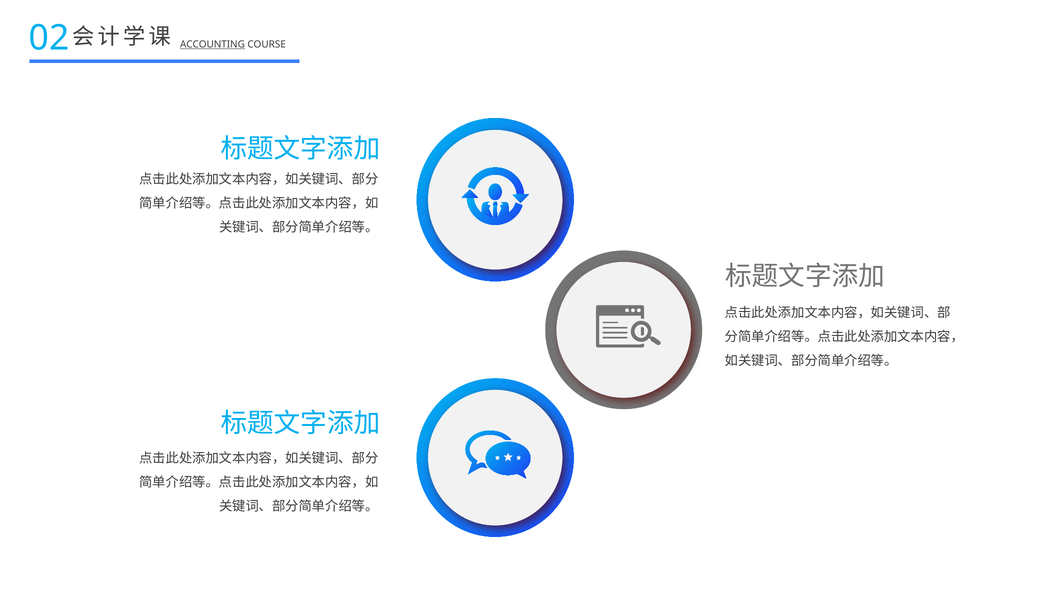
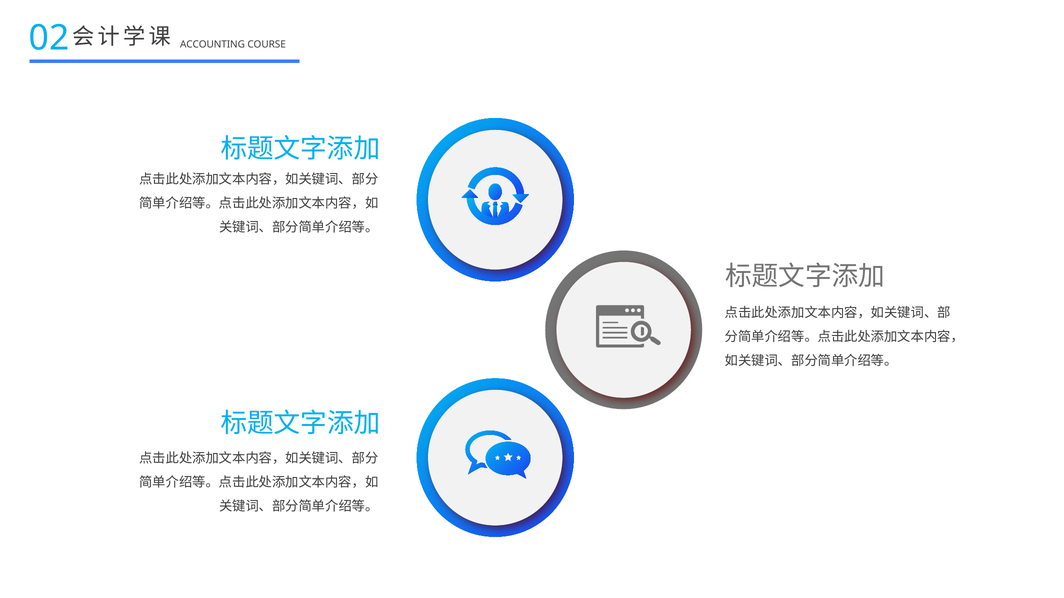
ACCOUNTING underline: present -> none (212, 44)
